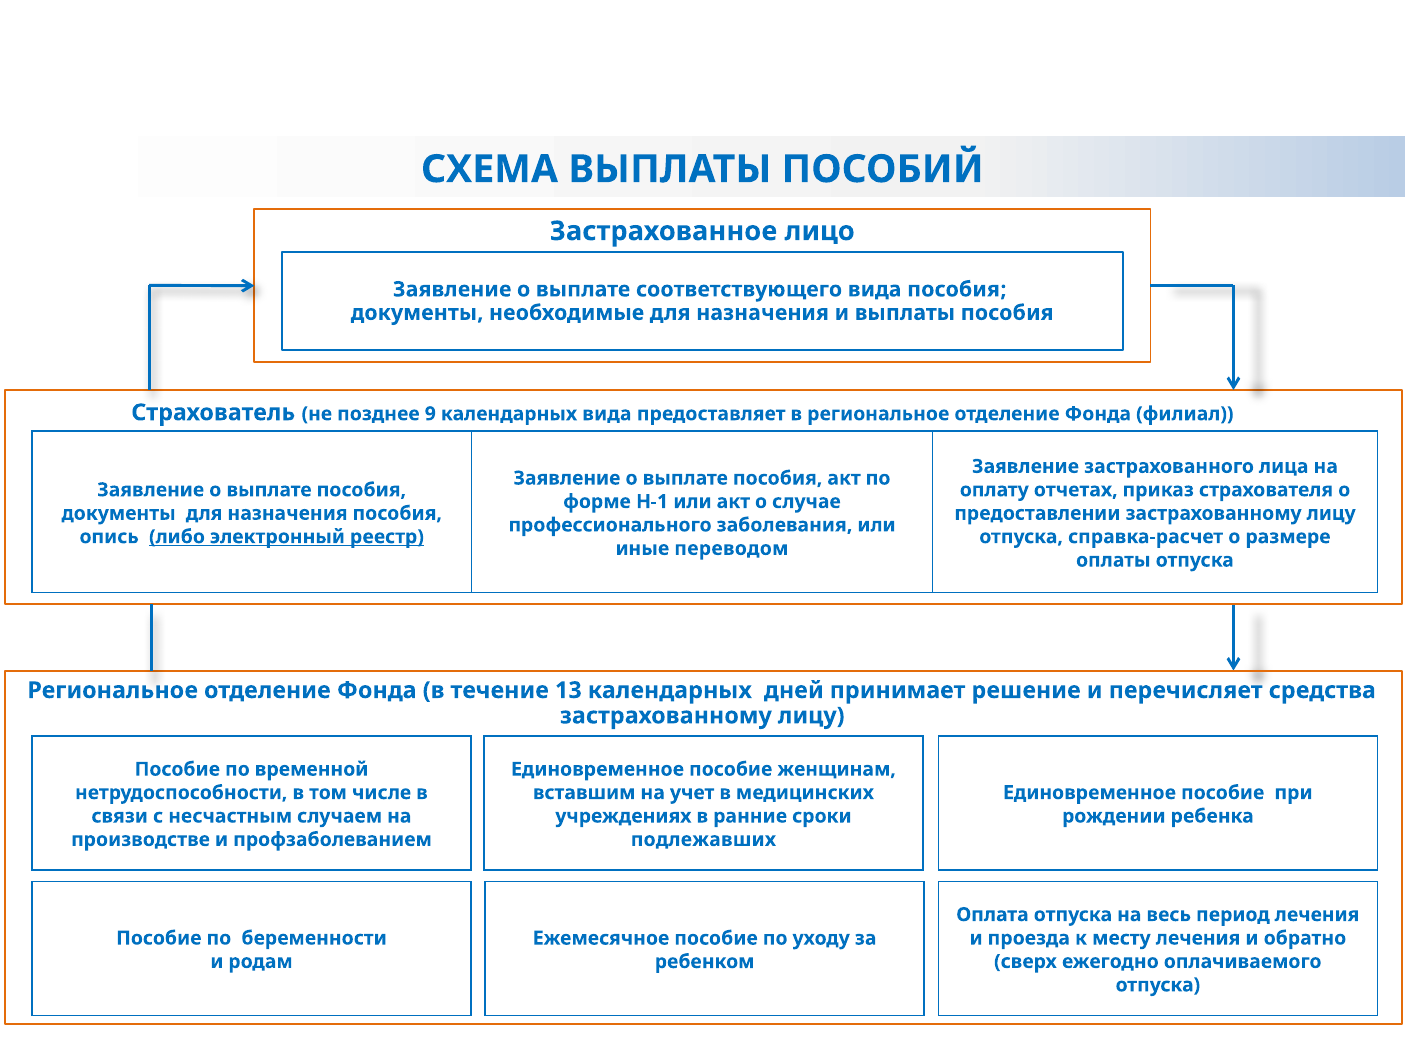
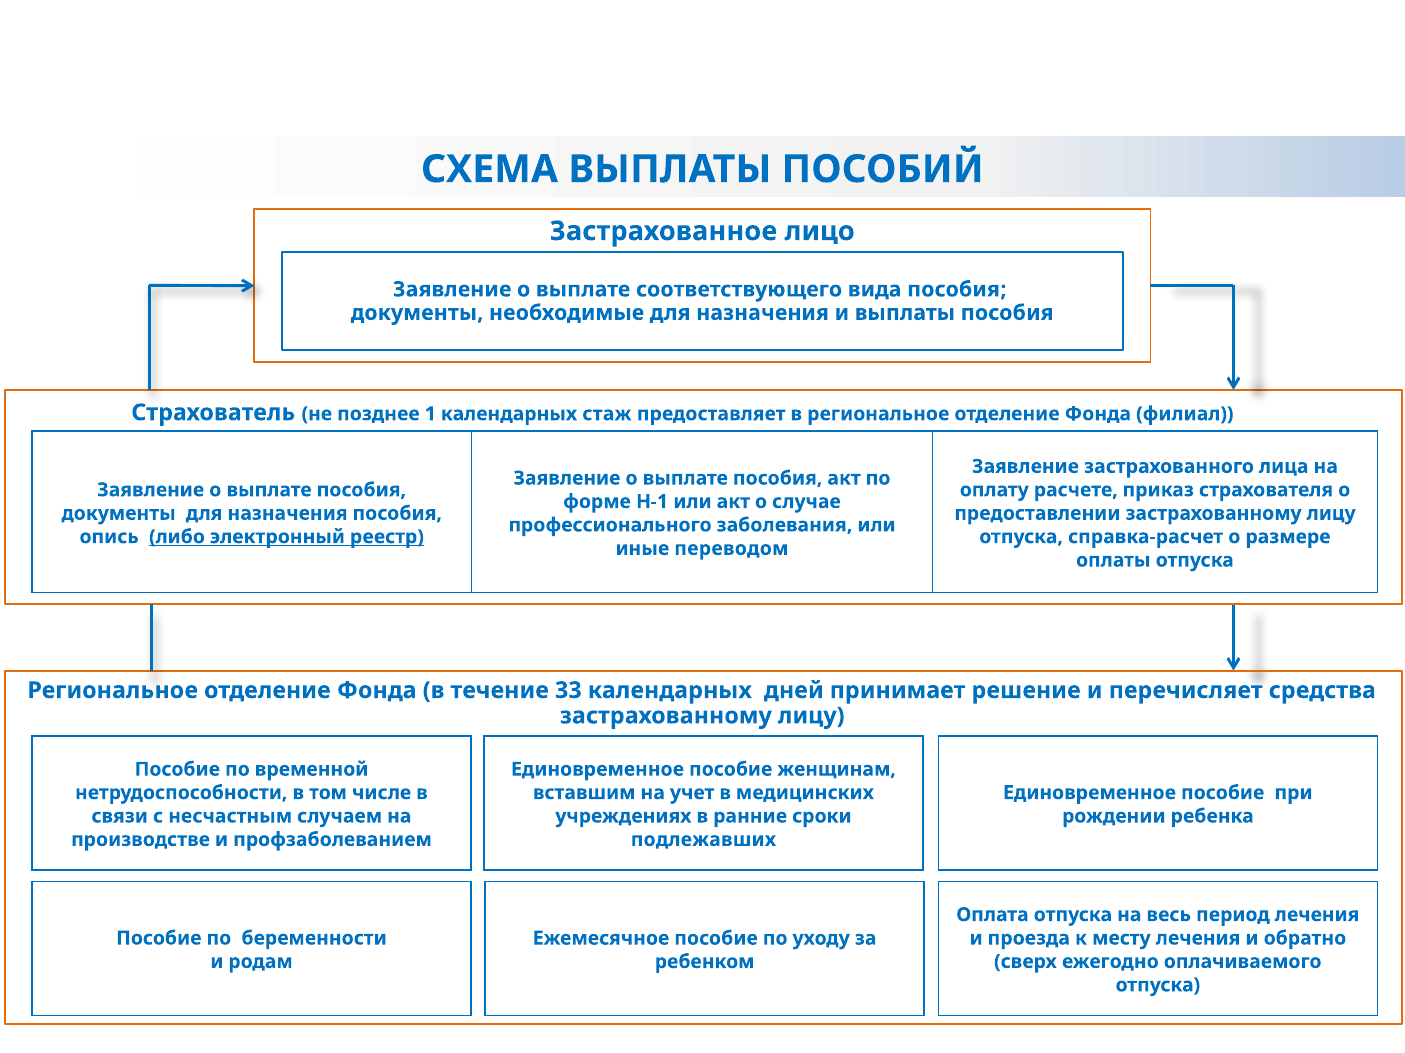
9: 9 -> 1 (430, 414)
календарных вида: вида -> стаж (607, 414)
отчетах: отчетах -> расчете (1076, 490)
13: 13 -> 33 (568, 691)
